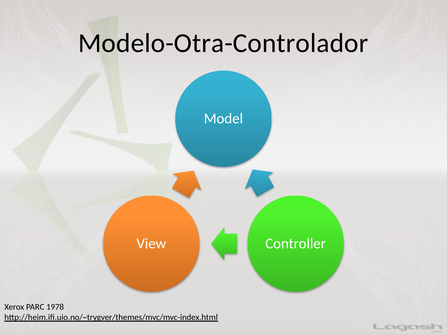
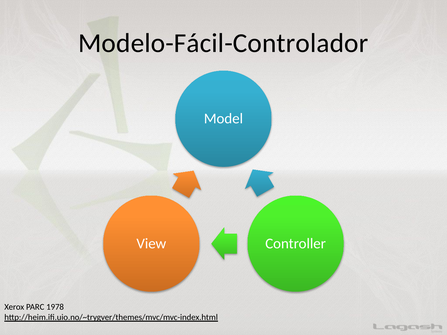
Modelo-Otra-Controlador: Modelo-Otra-Controlador -> Modelo-Fácil-Controlador (223, 43)
